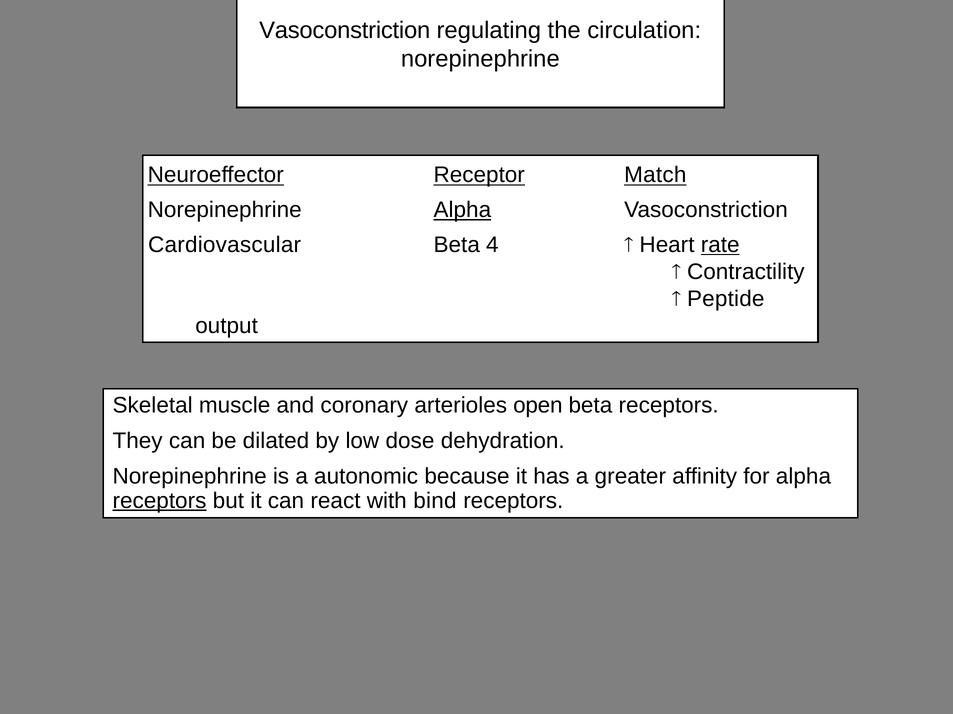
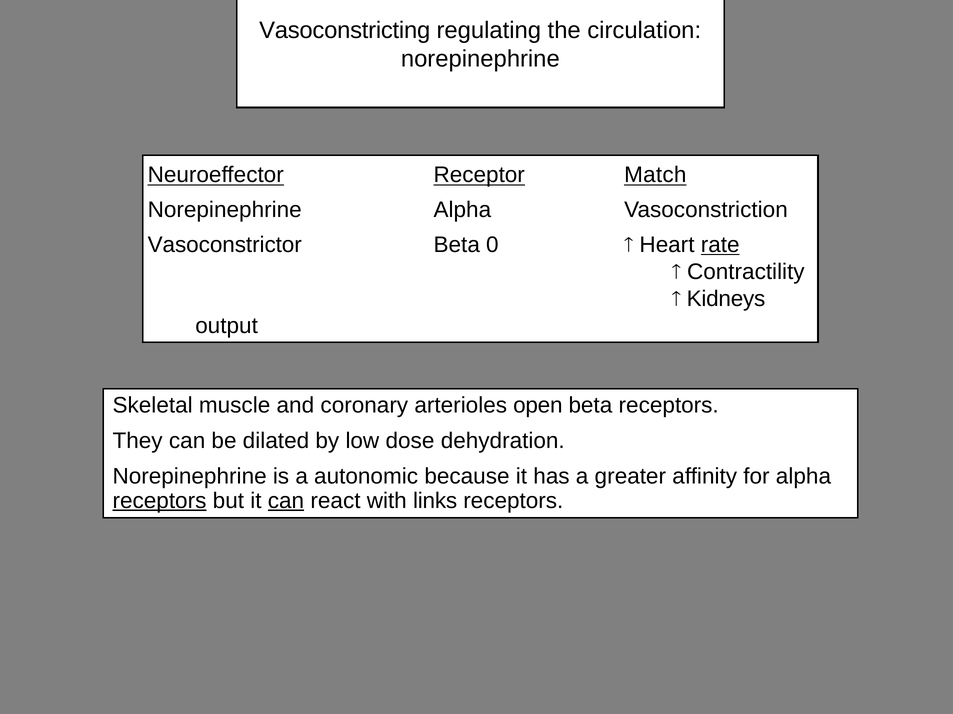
Vasoconstriction: Vasoconstriction -> Vasoconstricting (345, 31)
Alpha underline: present -> none (462, 210)
Cardiovascular: Cardiovascular -> Vasoconstrictor (225, 245)
4: 4 -> 0 (492, 245)
Peptide: Peptide -> Kidneys (726, 299)
can underline: none -> present (286, 501)
bind: bind -> links (435, 501)
